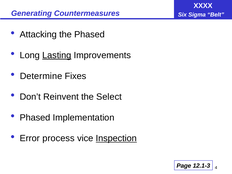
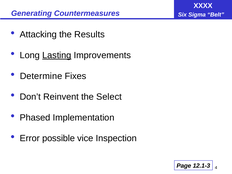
the Phased: Phased -> Results (90, 35)
process: process -> possible (59, 138)
Inspection underline: present -> none (116, 138)
